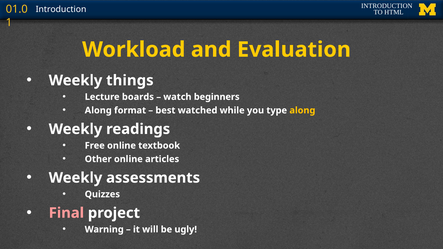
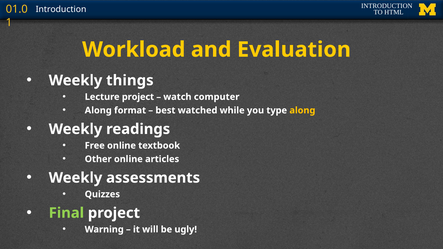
Lecture boards: boards -> project (138, 97)
beginners: beginners -> computer (217, 97)
Final colour: pink -> light green (66, 213)
